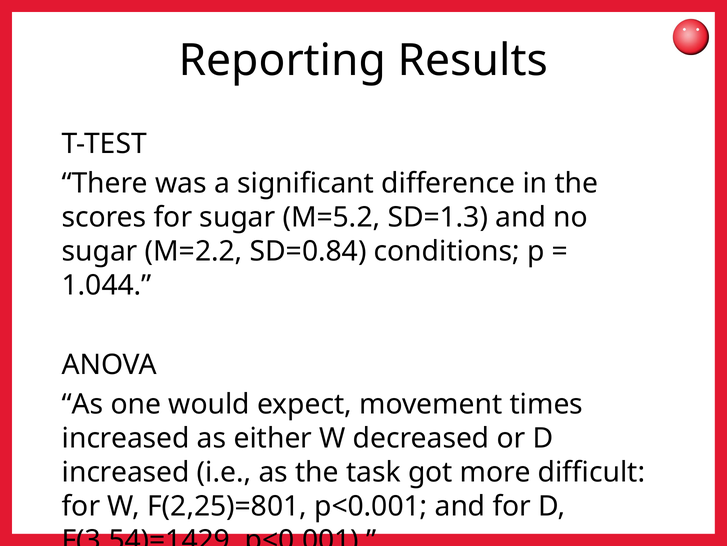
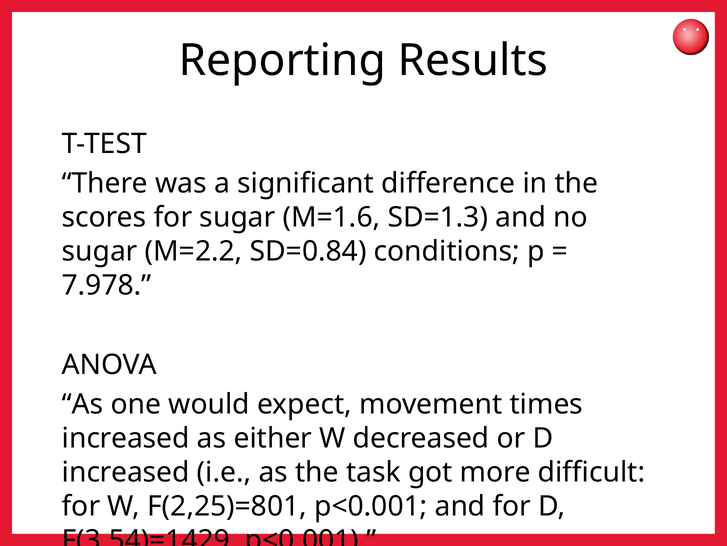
M=5.2: M=5.2 -> M=1.6 (331, 217)
1.044: 1.044 -> 7.978 (107, 285)
